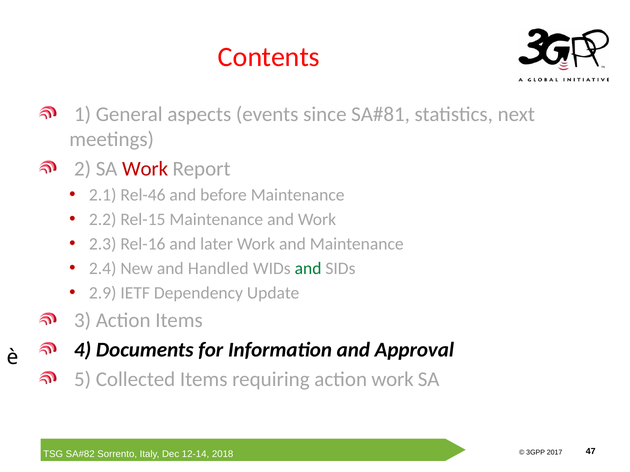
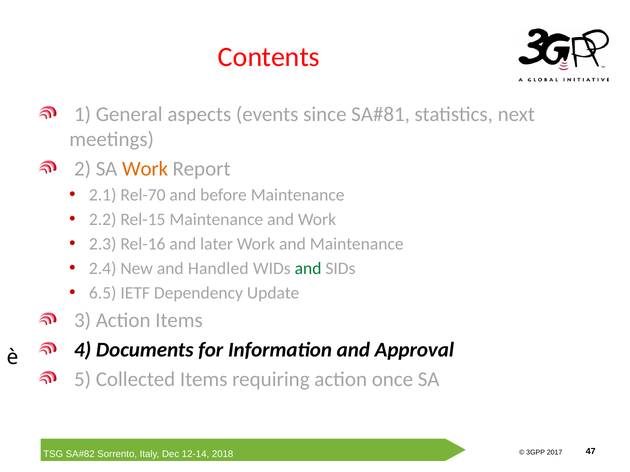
Work colour: red -> orange (145, 169)
Rel-46: Rel-46 -> Rel-70 (143, 195)
2.9: 2.9 -> 6.5 (103, 293)
action work: work -> once (392, 380)
